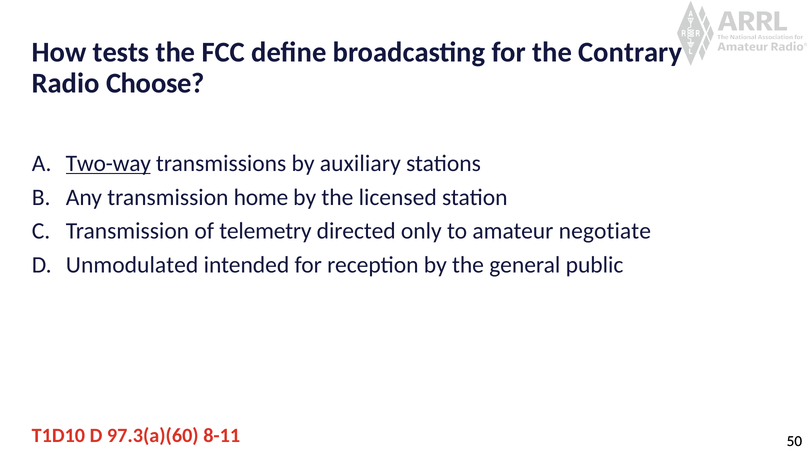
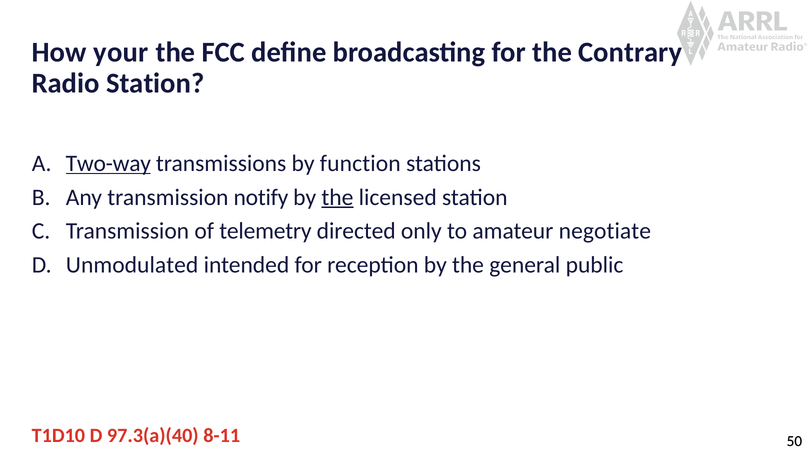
tests: tests -> your (121, 52)
Radio Choose: Choose -> Station (155, 83)
auxiliary: auxiliary -> function (360, 163)
home: home -> notify (261, 197)
the underline: none -> present (337, 197)
97.3(a)(60: 97.3(a)(60 -> 97.3(a)(40 (153, 435)
